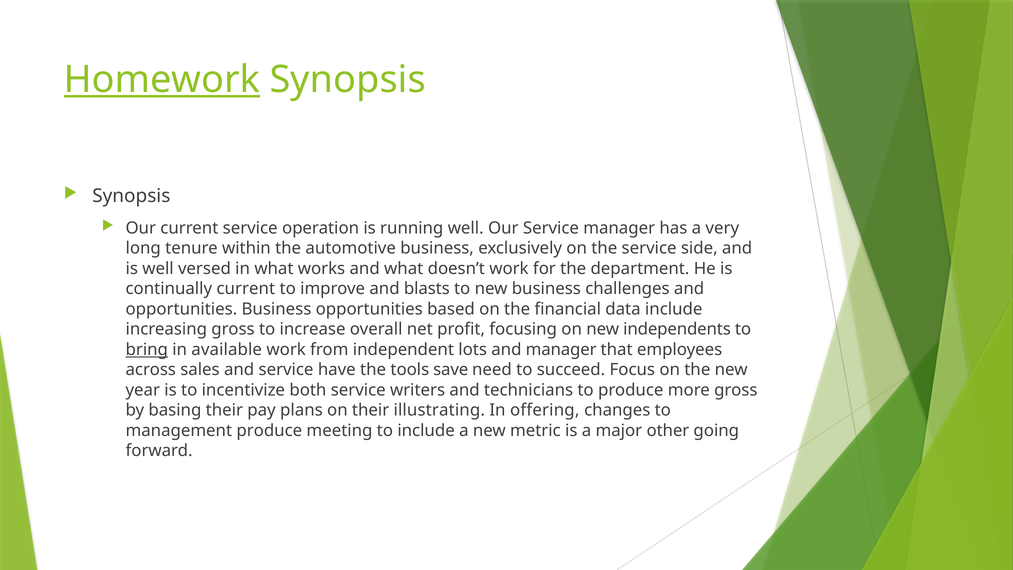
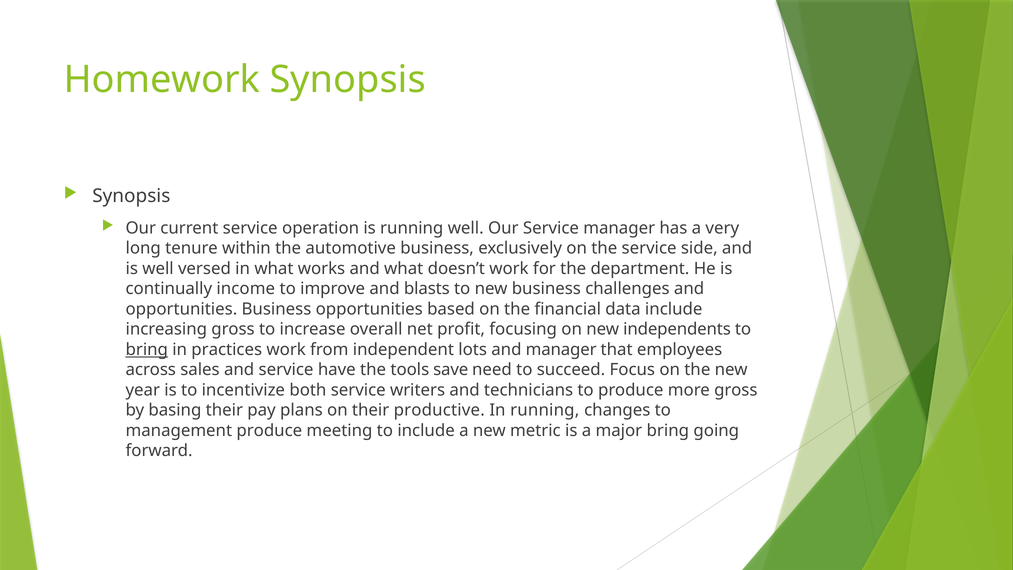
Homework underline: present -> none (162, 80)
continually current: current -> income (246, 289)
available: available -> practices (227, 349)
illustrating: illustrating -> productive (439, 410)
In offering: offering -> running (545, 410)
major other: other -> bring (668, 430)
